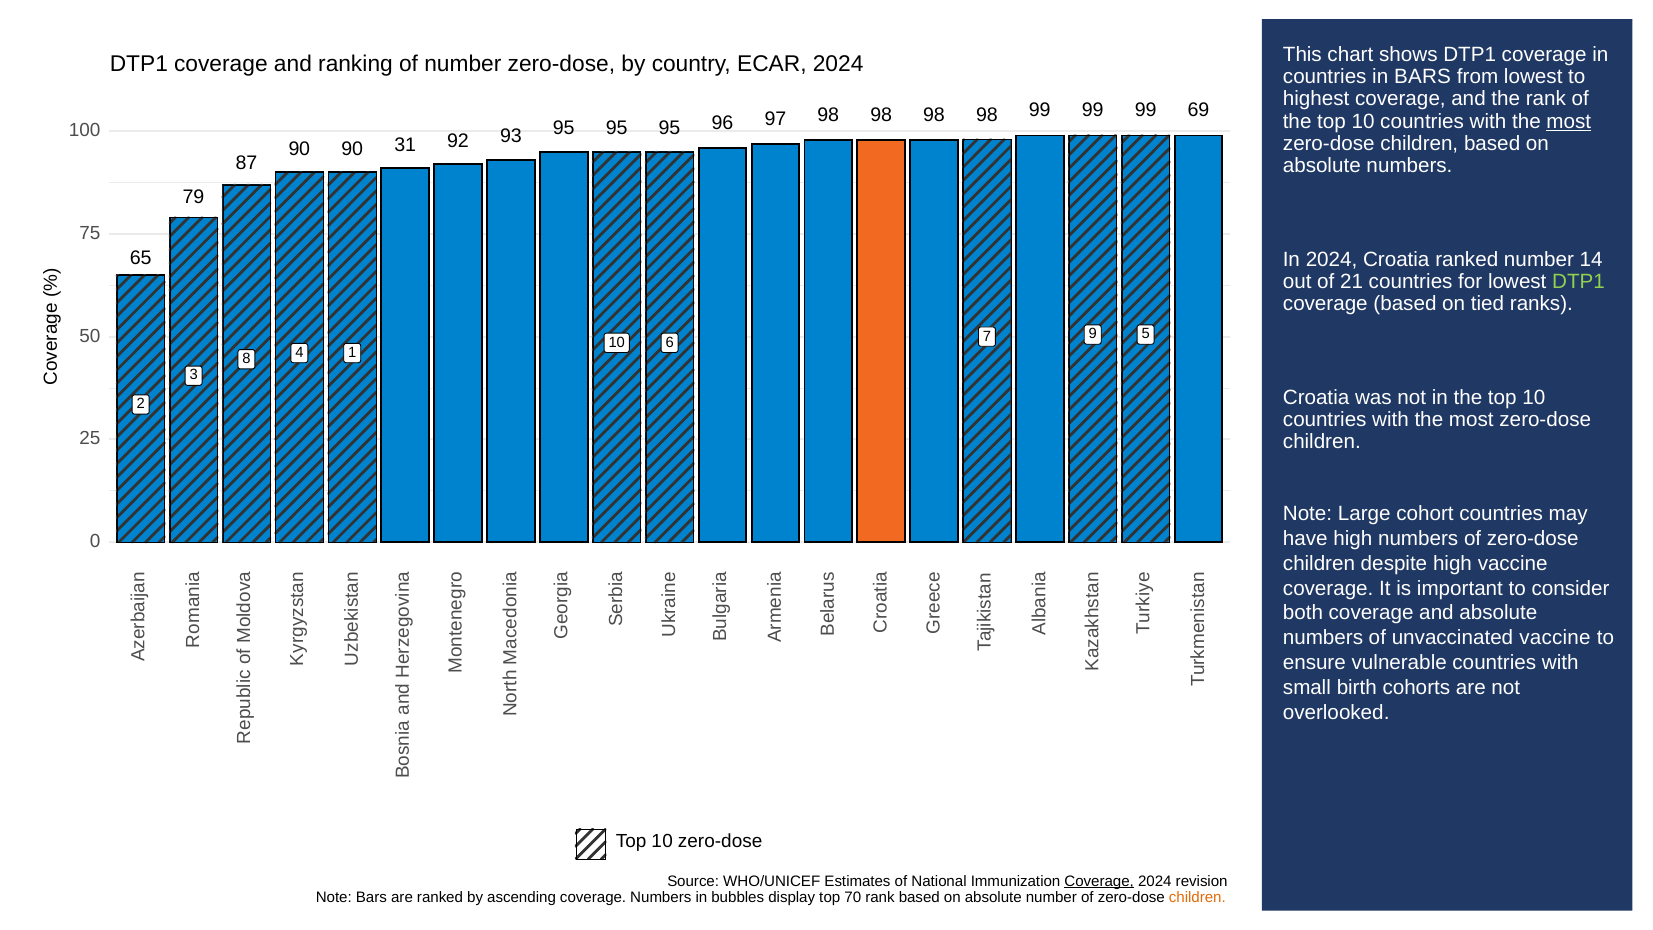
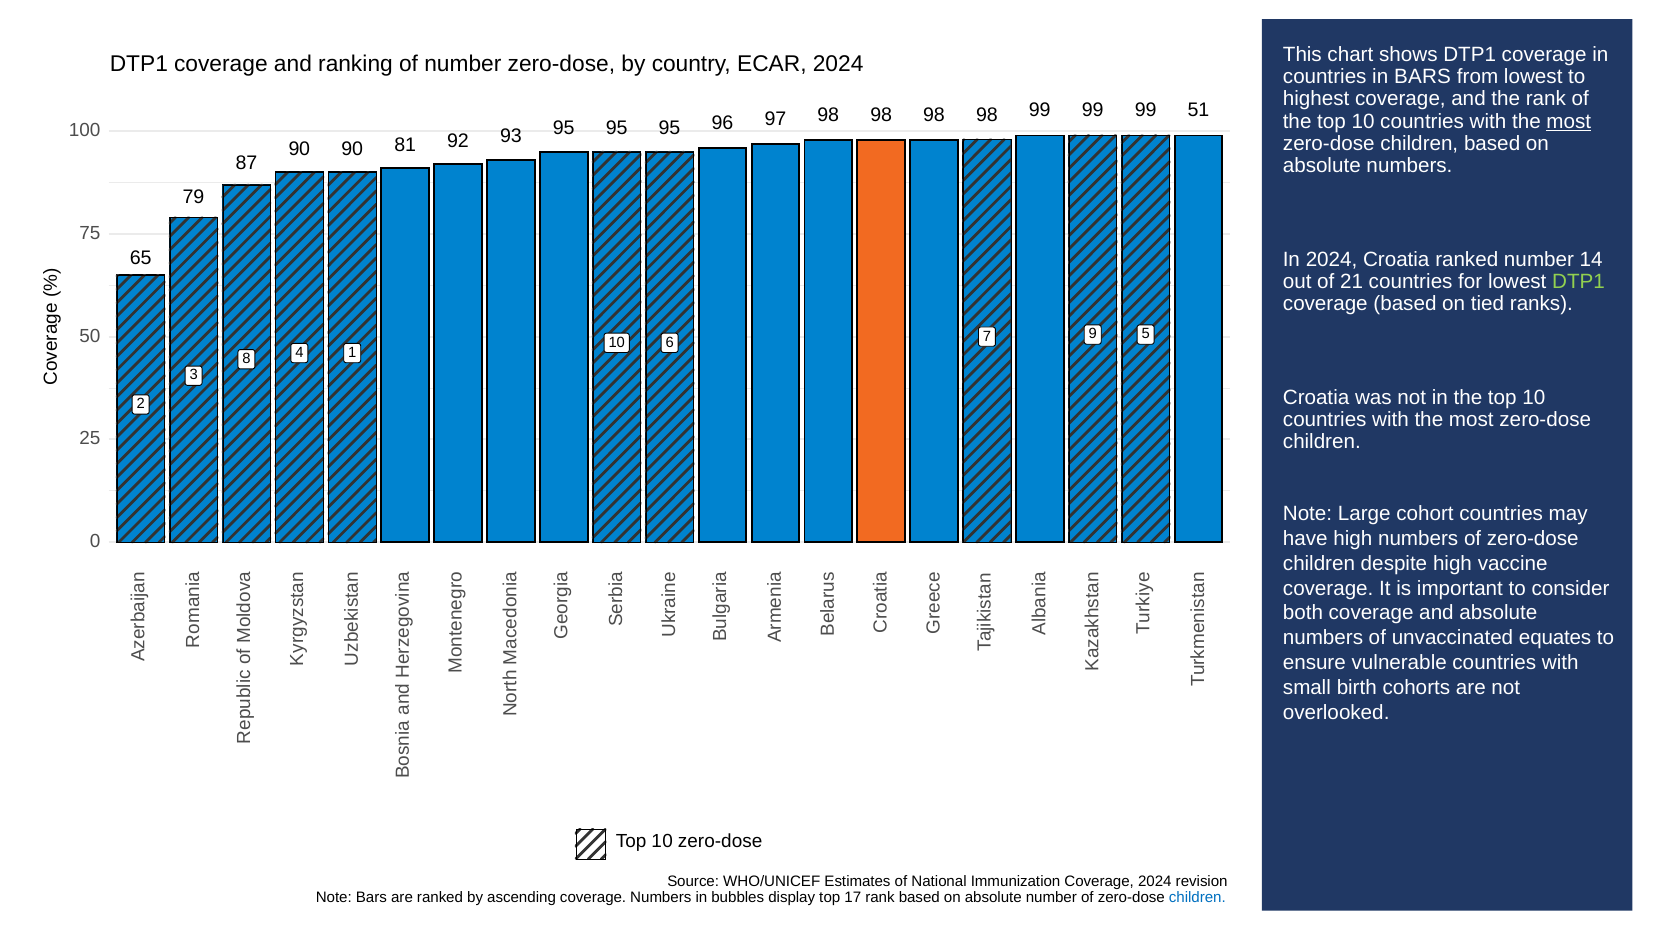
69: 69 -> 51 (1199, 110)
31: 31 -> 81 (405, 145)
unvaccinated vaccine: vaccine -> equates (1555, 638)
Coverage underline: present -> none (1099, 881)
70: 70 -> 17 (853, 897)
children colour: orange -> blue (1197, 897)
